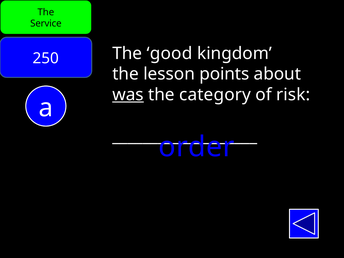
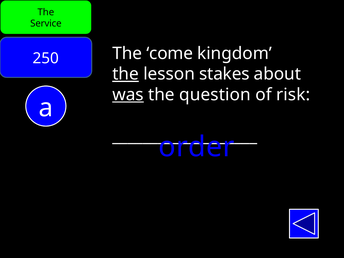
good: good -> come (170, 53)
the underline: none -> present (126, 74)
points: points -> stakes (224, 74)
category: category -> question (215, 95)
